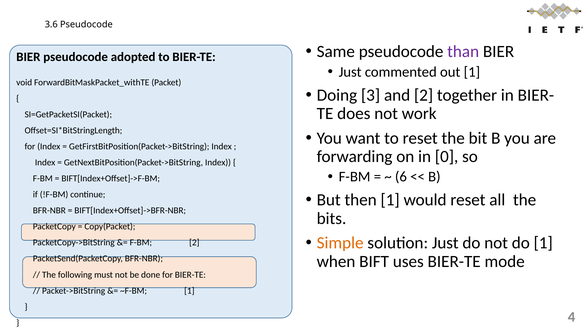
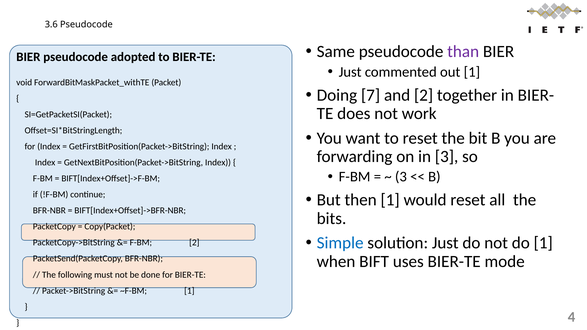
3: 3 -> 7 (371, 95)
in 0: 0 -> 3 (447, 157)
6: 6 -> 3 (401, 177)
Simple colour: orange -> blue (340, 243)
